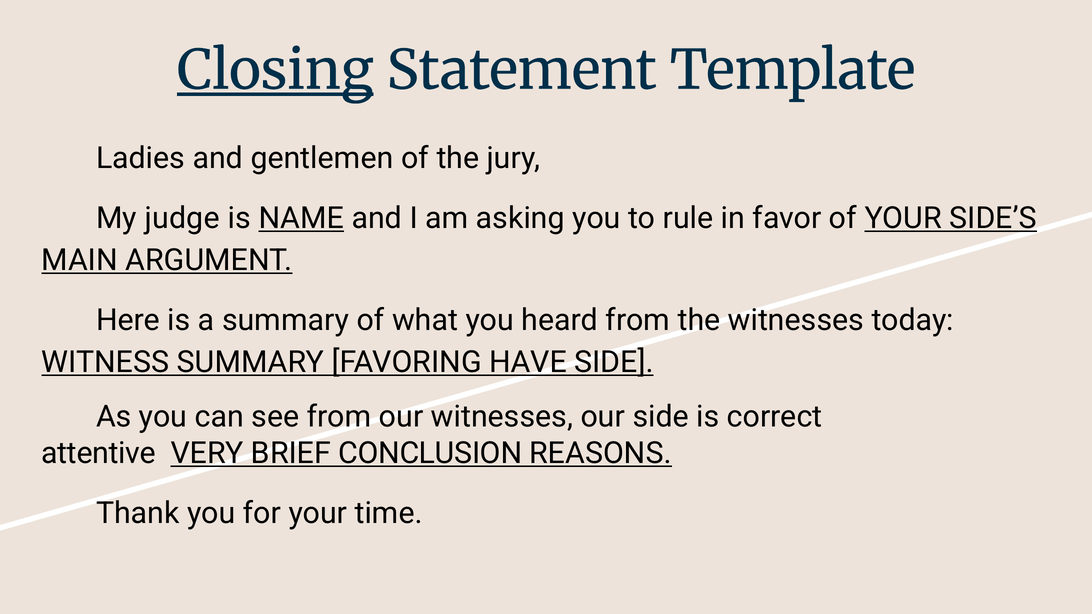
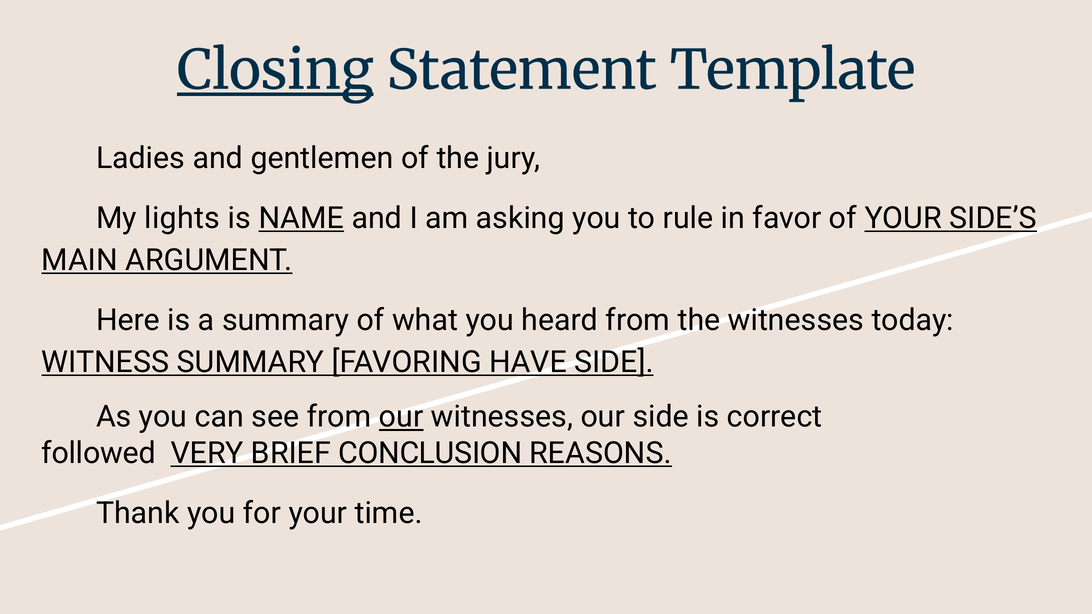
judge: judge -> lights (182, 218)
our underline: none -> present (401, 417)
attentive: attentive -> followed (99, 453)
